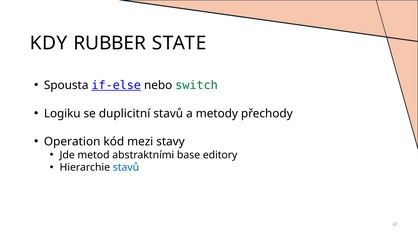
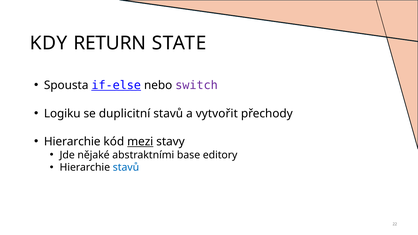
RUBBER: RUBBER -> RETURN (110, 43)
switch colour: green -> purple (197, 85)
metody: metody -> vytvořit (217, 114)
Operation: Operation -> Hierarchie (72, 142)
mezi underline: none -> present (140, 142)
metod: metod -> nějaké (94, 155)
